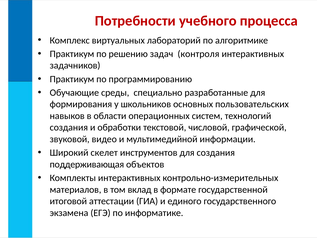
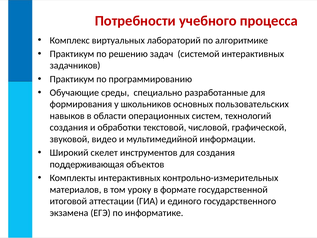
контроля: контроля -> системой (198, 54)
вклад: вклад -> уроку (139, 189)
